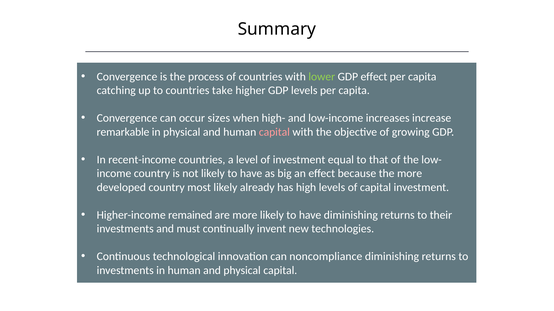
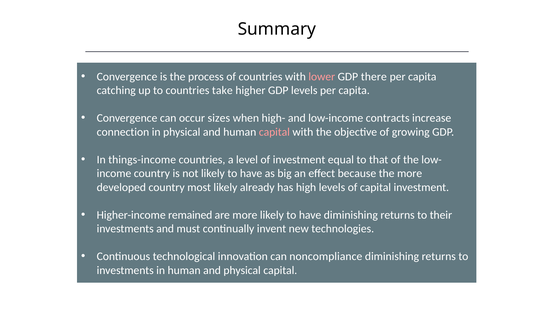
lower colour: light green -> pink (322, 77)
GDP effect: effect -> there (374, 77)
increases: increases -> contracts (388, 118)
remarkable: remarkable -> connection (123, 132)
recent-income: recent-income -> things-income (142, 160)
